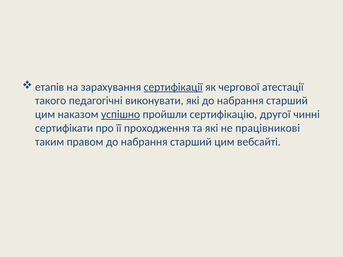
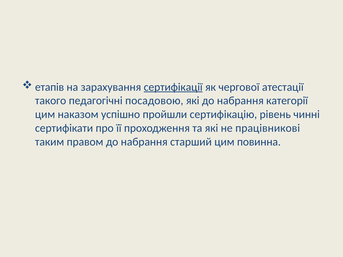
виконувати: виконувати -> посадовою (154, 101)
які до набрання старший: старший -> категорії (287, 101)
успішно underline: present -> none (121, 115)
другої: другої -> рівень (275, 115)
вебсайті: вебсайті -> повинна (259, 142)
